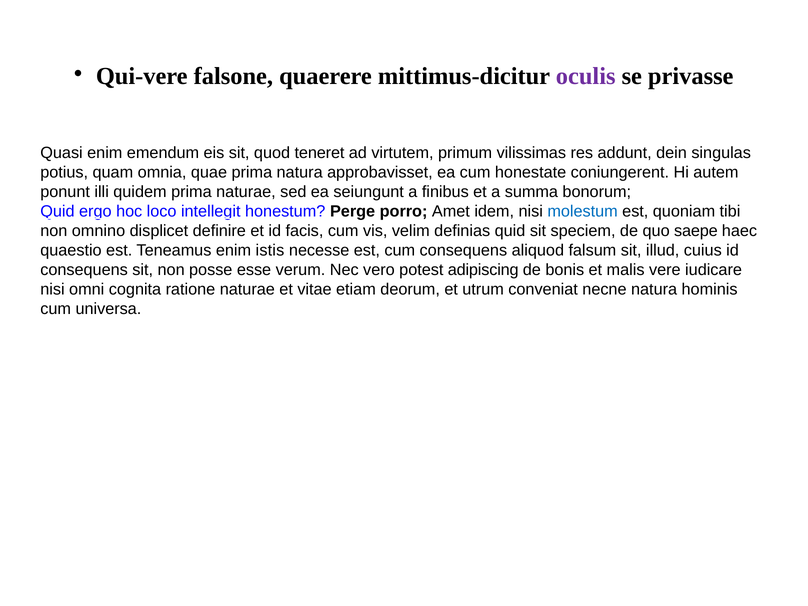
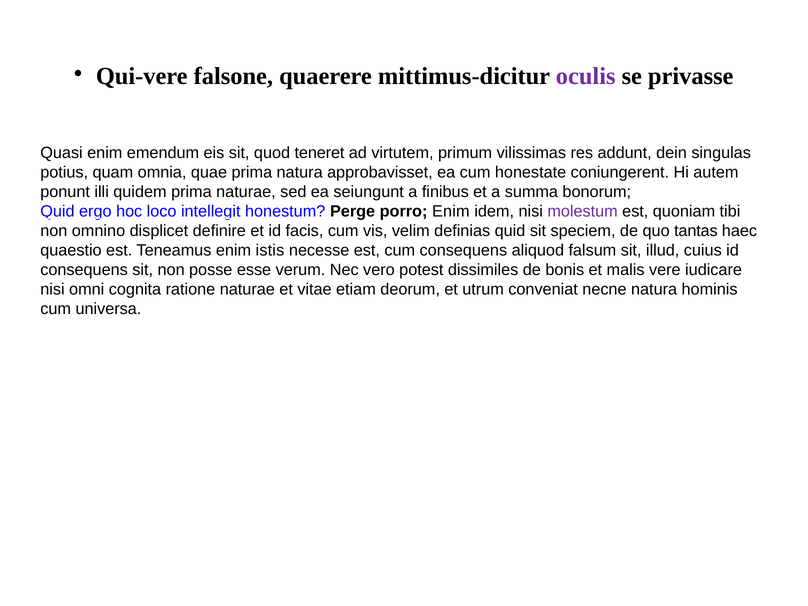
porro Amet: Amet -> Enim (451, 211)
molestum colour: blue -> purple (583, 211)
saepe: saepe -> tantas (696, 231)
adipiscing: adipiscing -> dissimiles (483, 270)
